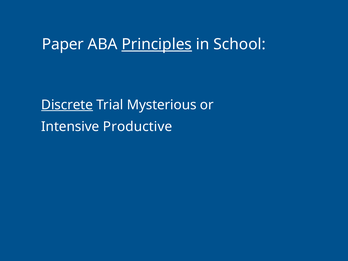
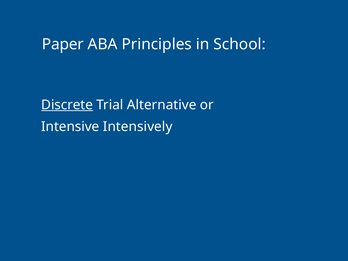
Principles underline: present -> none (157, 44)
Mysterious: Mysterious -> Alternative (162, 105)
Productive: Productive -> Intensively (138, 127)
